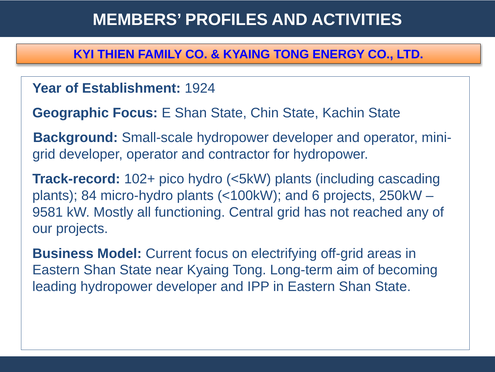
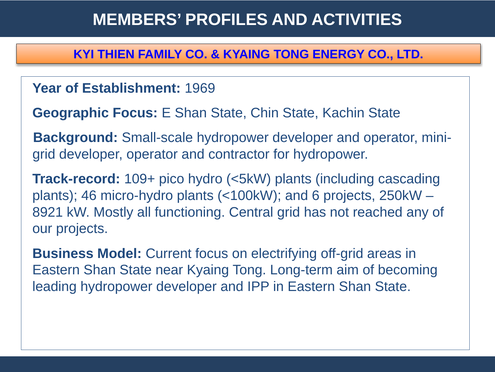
1924: 1924 -> 1969 (200, 88)
102+: 102+ -> 109+ (140, 179)
84: 84 -> 46 (89, 195)
9581: 9581 -> 8921 (48, 212)
